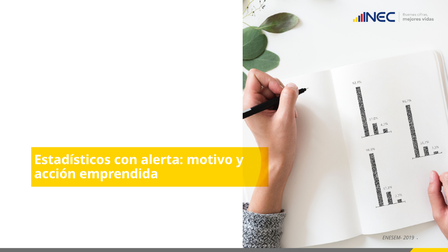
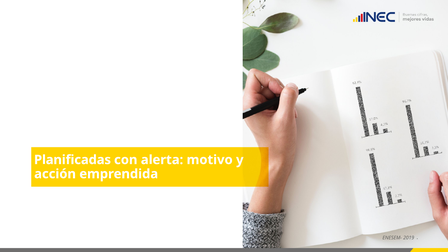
Estadísticos: Estadísticos -> Planificadas (72, 160)
